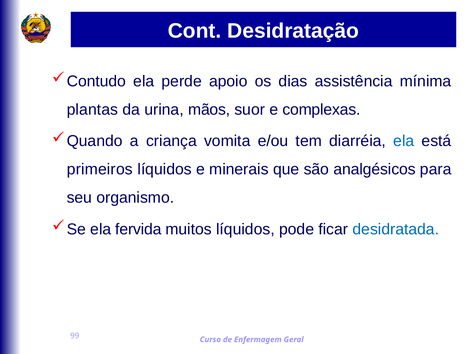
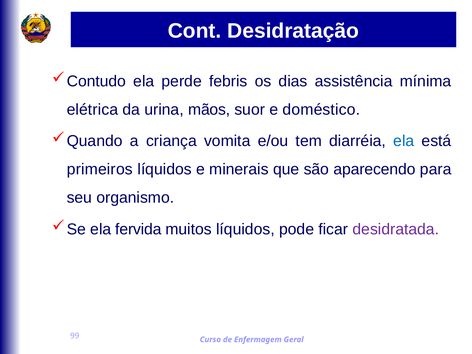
apoio: apoio -> febris (228, 81)
plantas: plantas -> elétrica (92, 110)
complexas: complexas -> doméstico (321, 110)
analgésicos: analgésicos -> aparecendo (375, 169)
desidratada colour: blue -> purple (396, 229)
